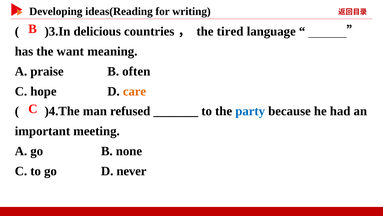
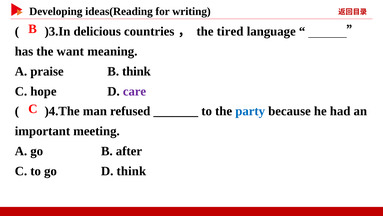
B often: often -> think (136, 71)
care colour: orange -> purple (135, 91)
none: none -> after (129, 151)
D never: never -> think (131, 171)
